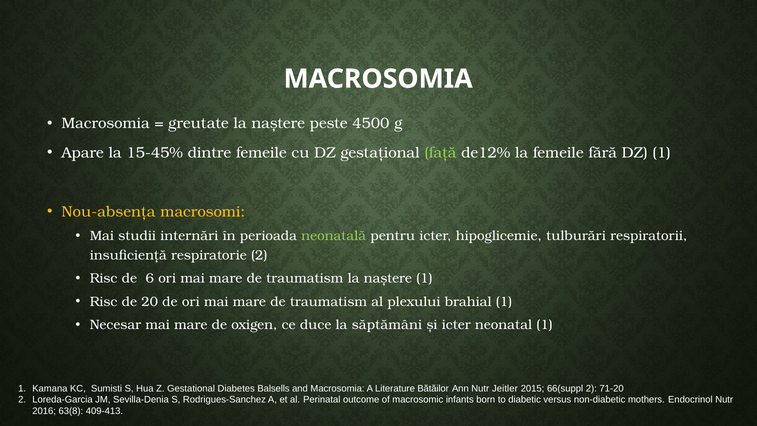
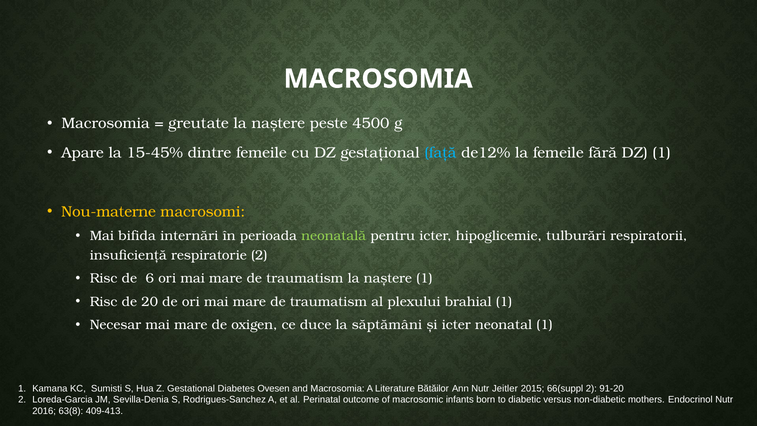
față colour: light green -> light blue (440, 153)
Nou-absența: Nou-absența -> Nou-materne (109, 212)
studii: studii -> bifida (137, 236)
Balsells: Balsells -> Ovesen (274, 388)
71-20: 71-20 -> 91-20 (612, 388)
